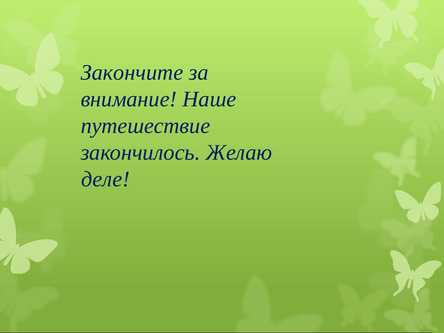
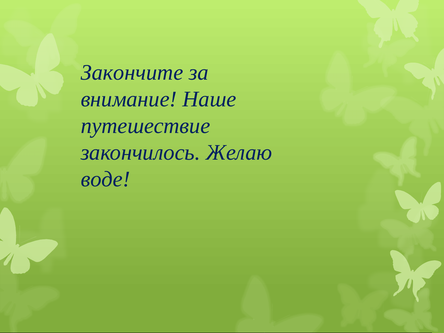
деле: деле -> воде (105, 179)
